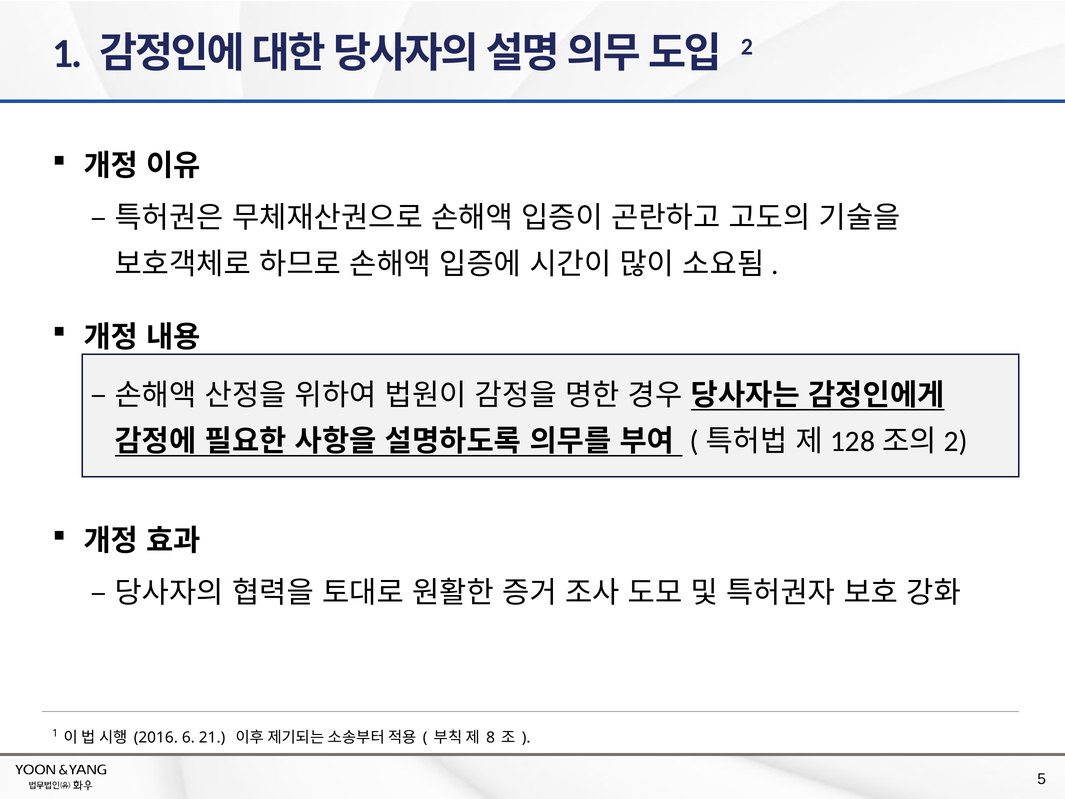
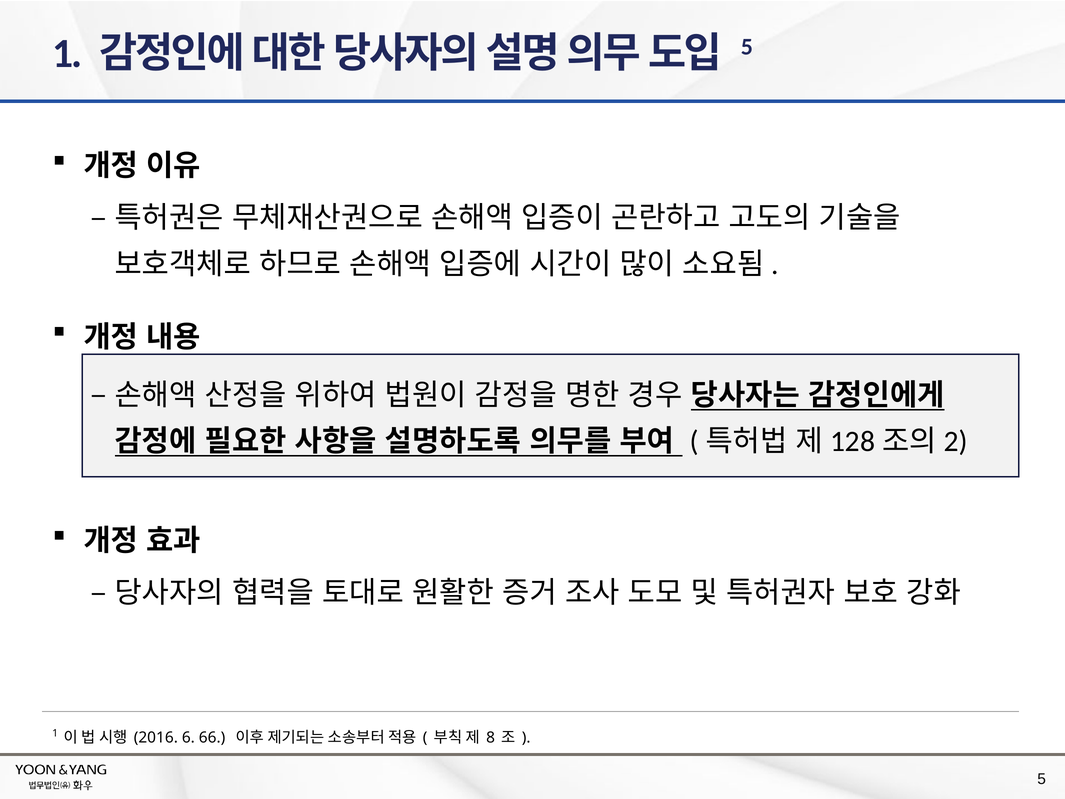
2: 2 -> 5 (747, 47)
21: 21 -> 66 (212, 737)
